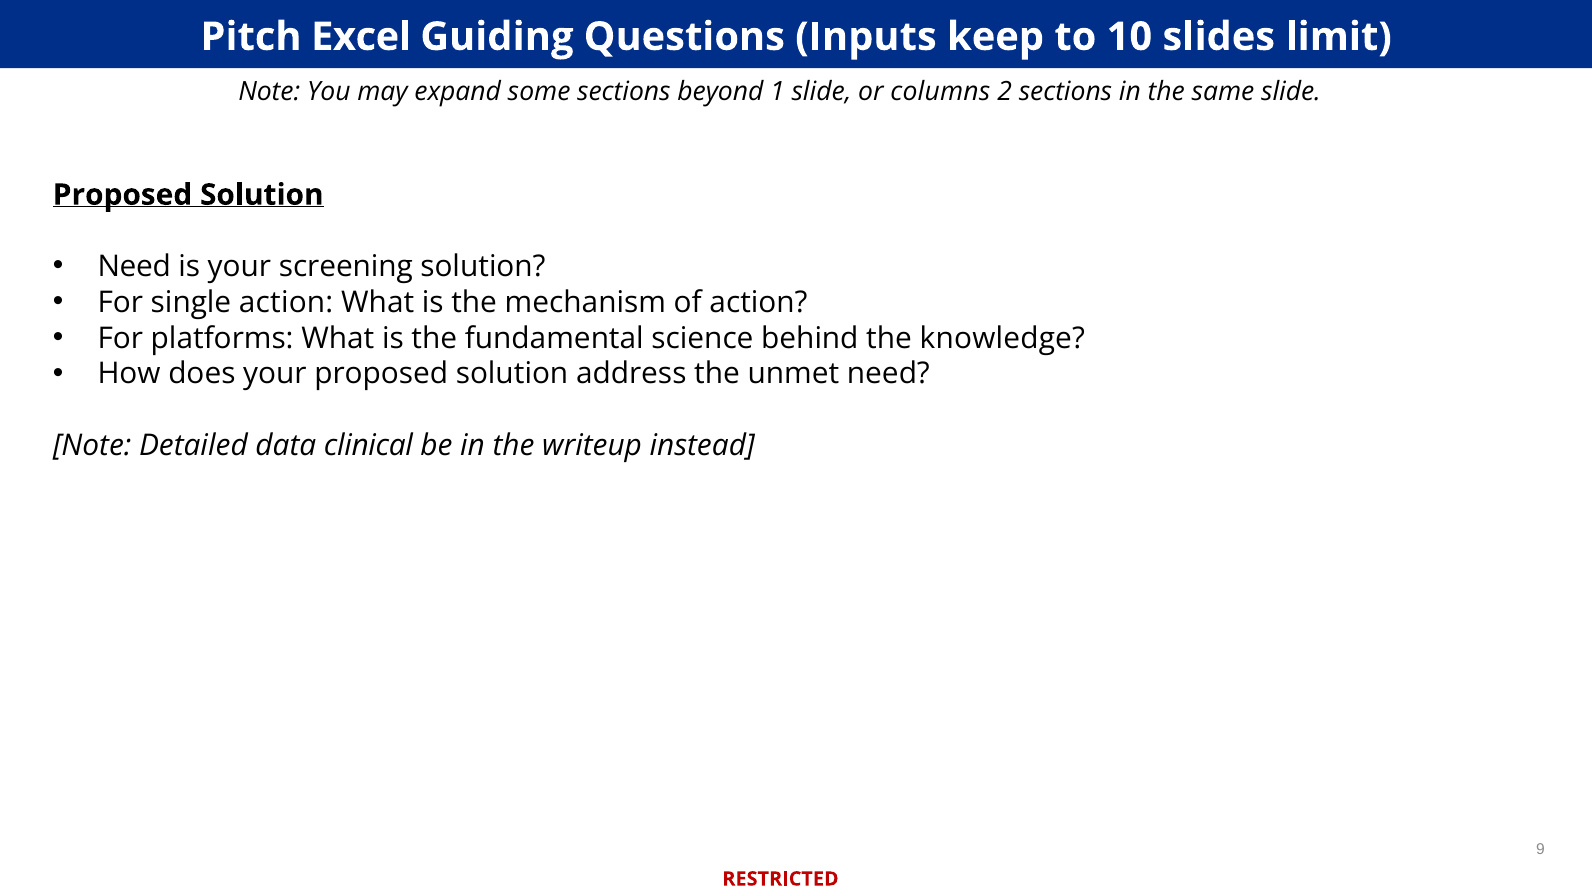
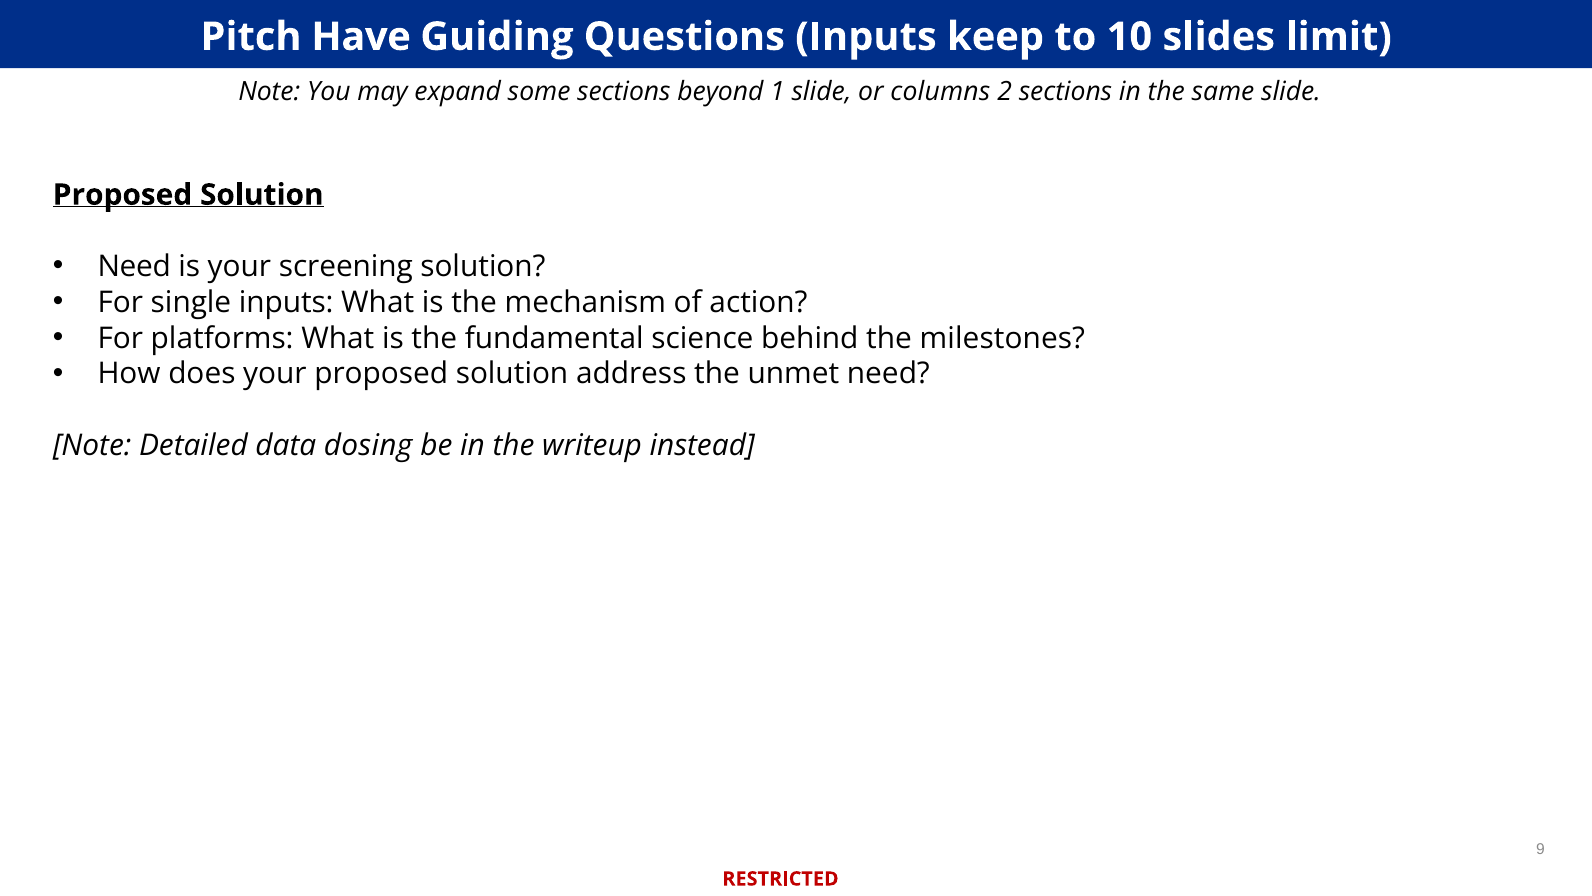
Excel: Excel -> Have (361, 37)
single action: action -> inputs (286, 302)
knowledge: knowledge -> milestones (1002, 338)
clinical: clinical -> dosing (368, 446)
